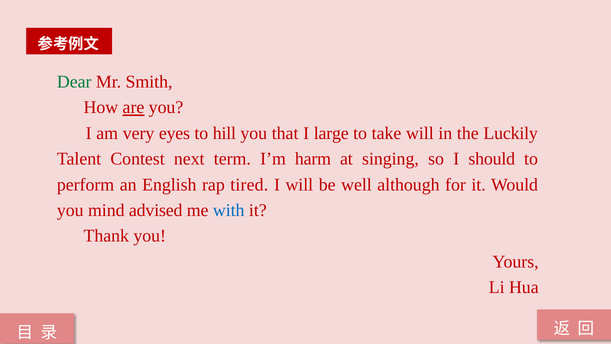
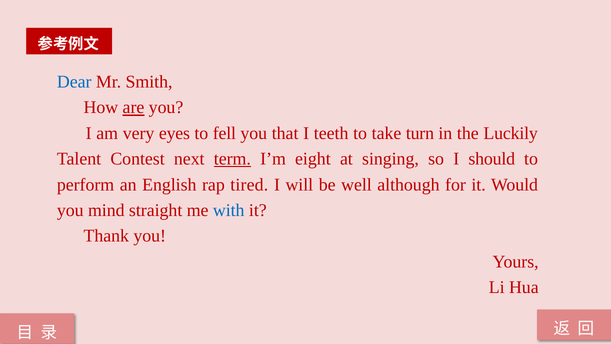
Dear colour: green -> blue (74, 82)
hill: hill -> fell (224, 133)
large: large -> teeth (331, 133)
take will: will -> turn (420, 133)
term underline: none -> present (232, 159)
harm: harm -> eight (313, 159)
advised: advised -> straight (156, 210)
